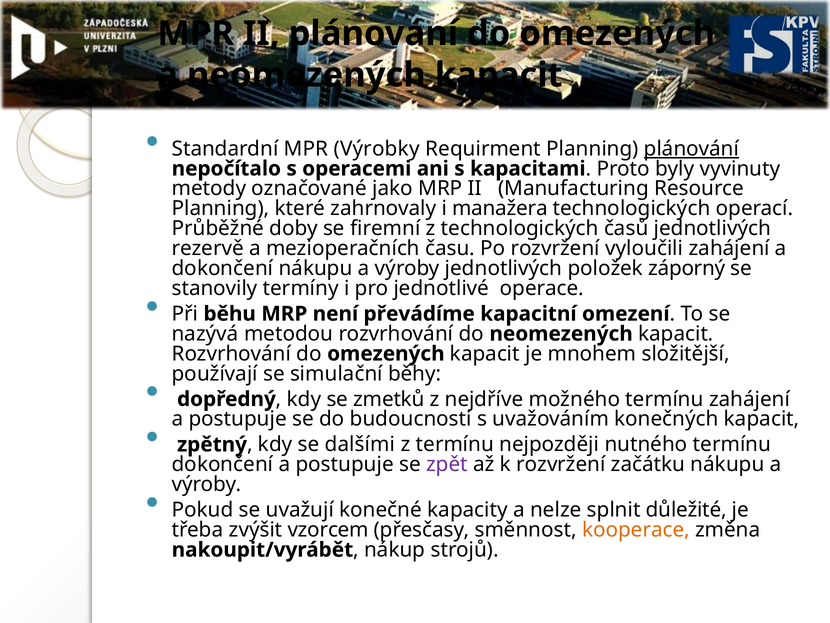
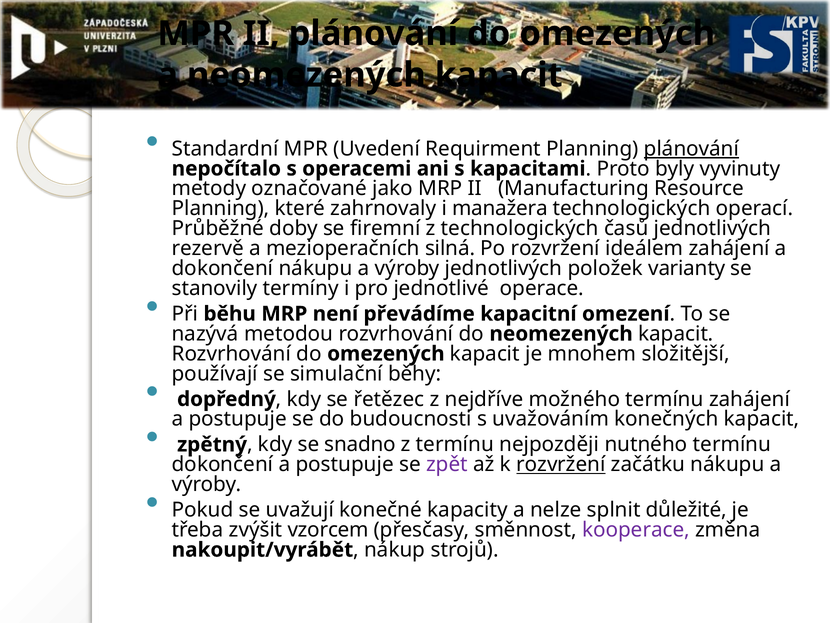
Výrobky: Výrobky -> Uvedení (377, 149)
času: času -> silná (450, 248)
vyloučili: vyloučili -> ideálem (644, 248)
záporný: záporný -> varianty (687, 268)
zmetků: zmetků -> řetězec (389, 399)
dalšími: dalšími -> snadno (360, 444)
rozvržení underline: none -> present (561, 464)
kooperace colour: orange -> purple (636, 529)
